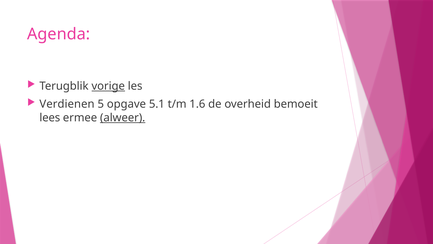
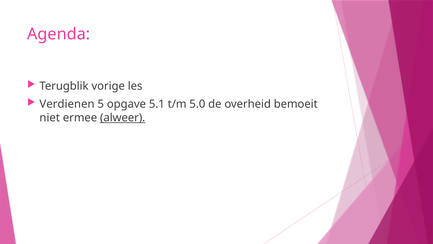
vorige underline: present -> none (108, 86)
1.6: 1.6 -> 5.0 (197, 104)
lees: lees -> niet (50, 117)
